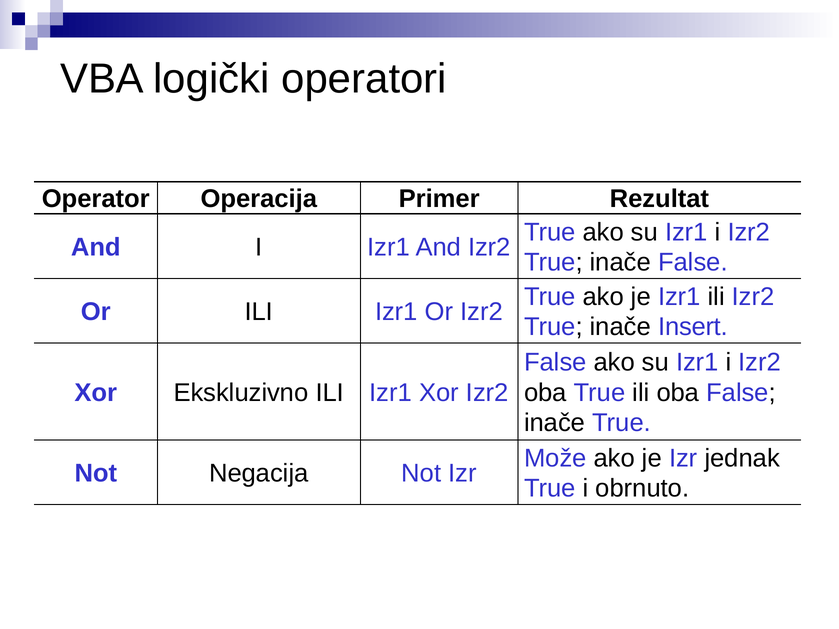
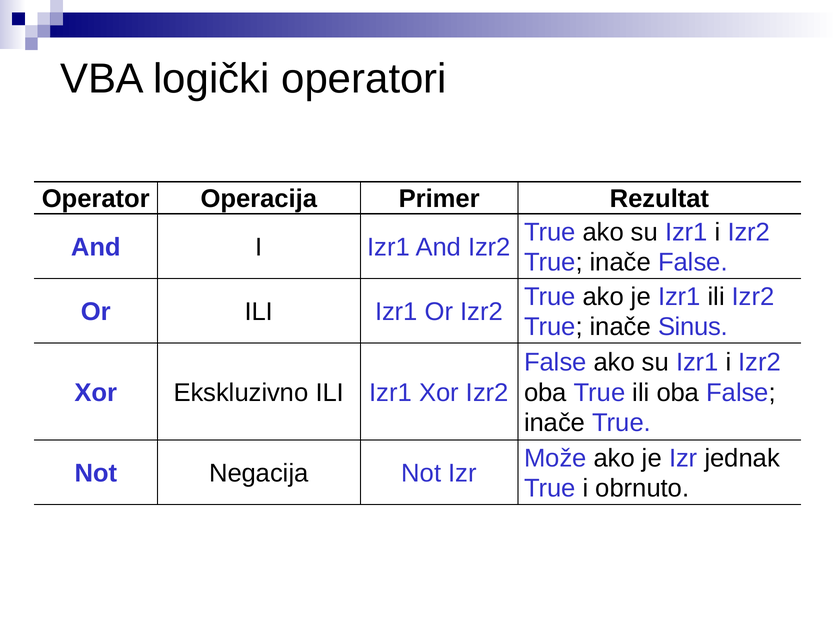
Insert: Insert -> Sinus (693, 327)
